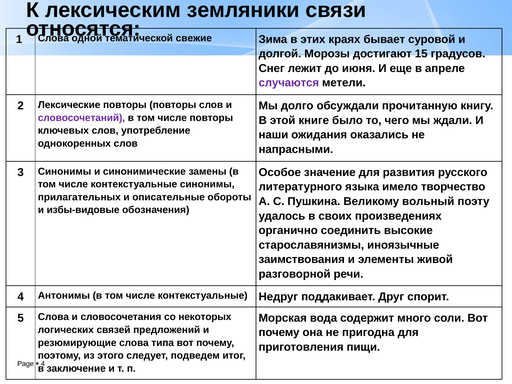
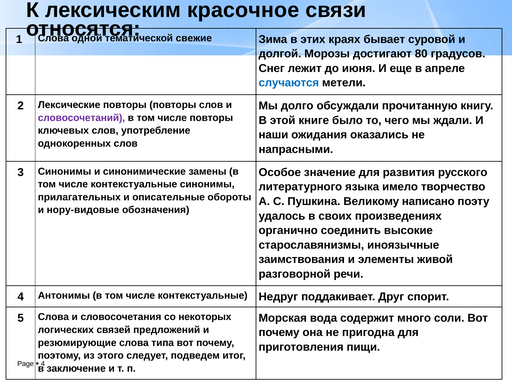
земляники: земляники -> красочное (243, 10)
15: 15 -> 80 (421, 54)
случаются colour: purple -> blue (289, 83)
вольный: вольный -> написано (428, 201)
избы-видовые: избы-видовые -> нору-видовые (83, 210)
